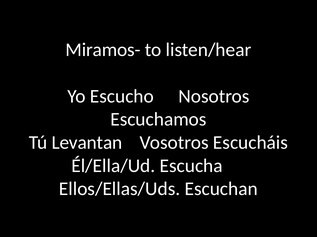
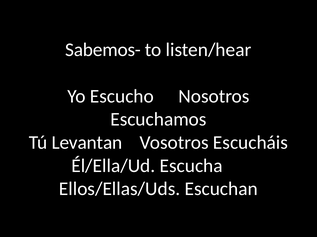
Miramos-: Miramos- -> Sabemos- (103, 50)
